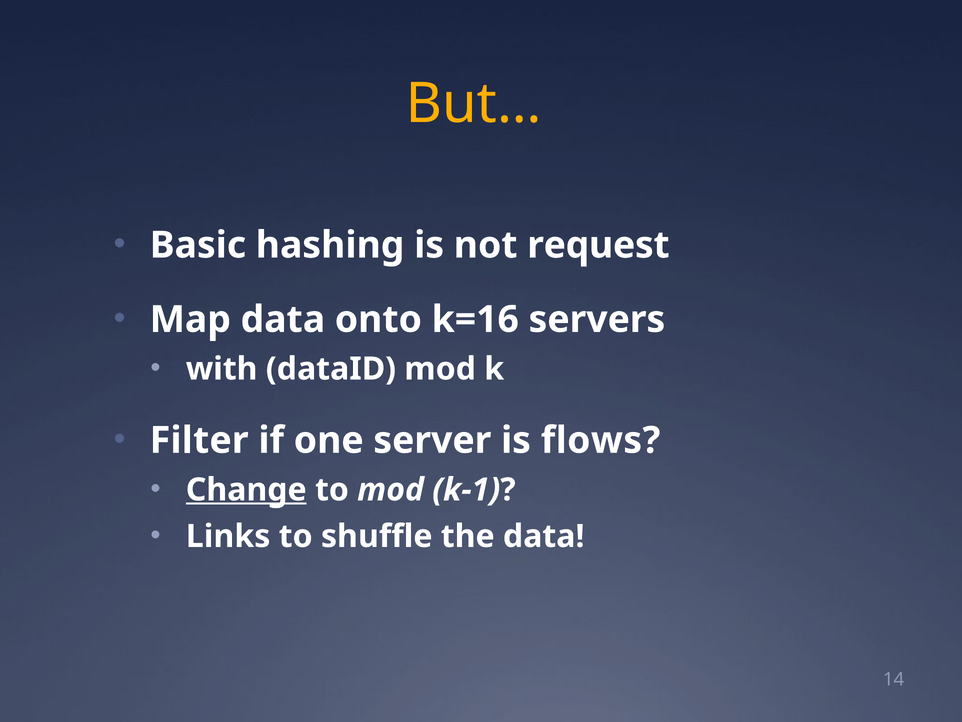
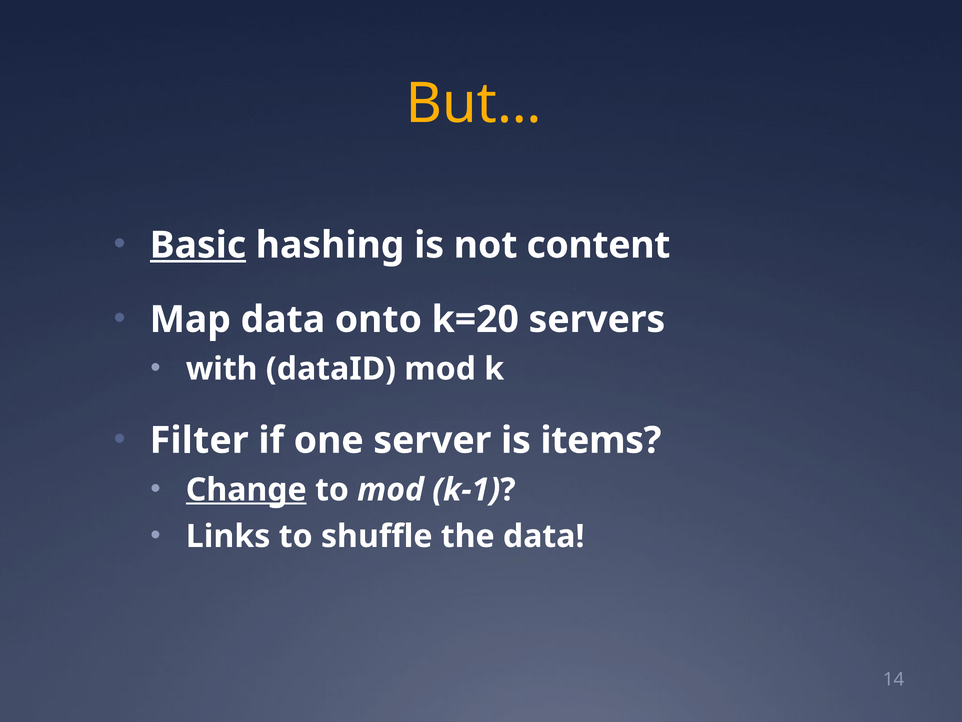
Basic underline: none -> present (198, 245)
request: request -> content (598, 245)
k=16: k=16 -> k=20 (475, 319)
flows: flows -> items (601, 440)
